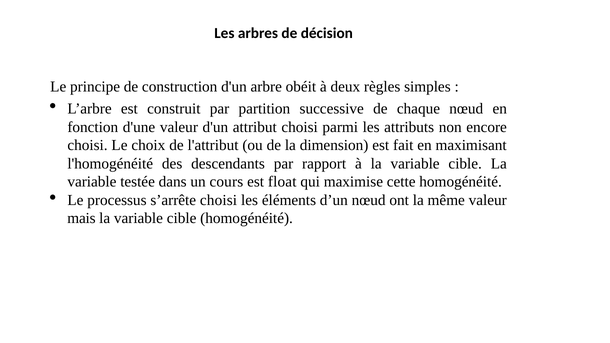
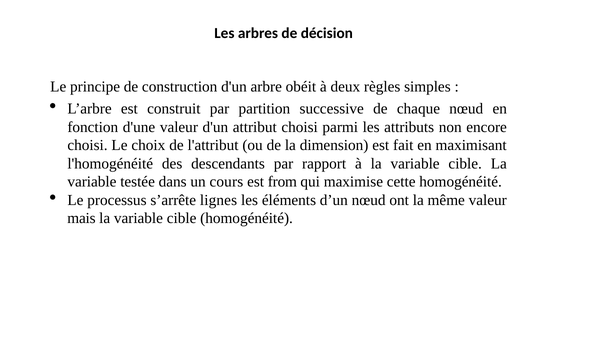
float: float -> from (282, 182)
s’arrête choisi: choisi -> lignes (219, 200)
